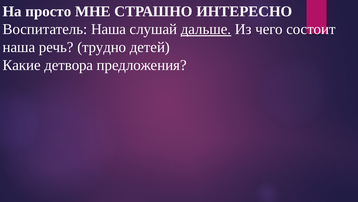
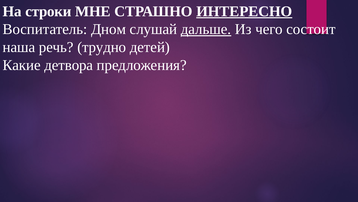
просто: просто -> строки (48, 11)
ИНТЕРЕСНО underline: none -> present (244, 11)
Воспитатель Наша: Наша -> Дном (109, 29)
